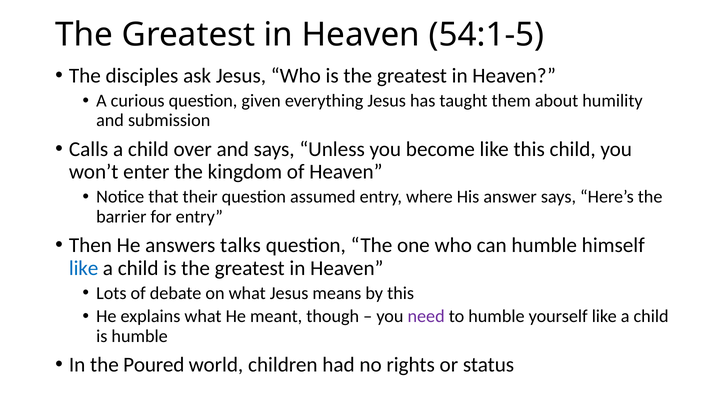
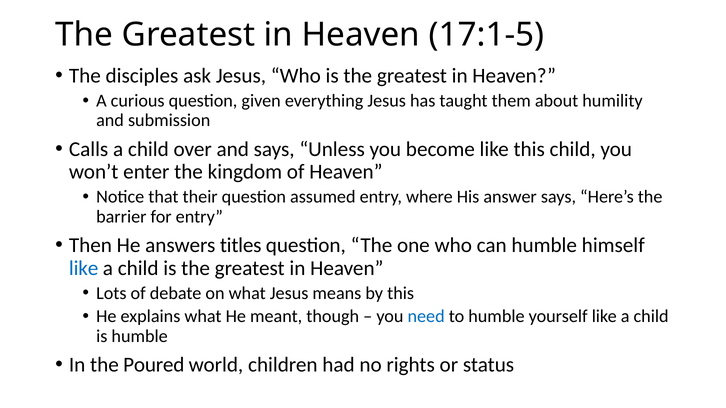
54:1-5: 54:1-5 -> 17:1-5 (486, 35)
talks: talks -> titles (241, 246)
need colour: purple -> blue (426, 317)
